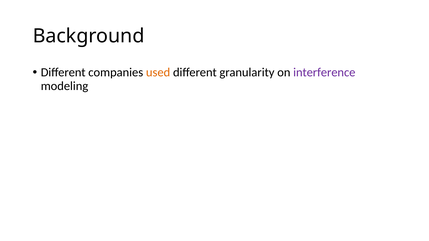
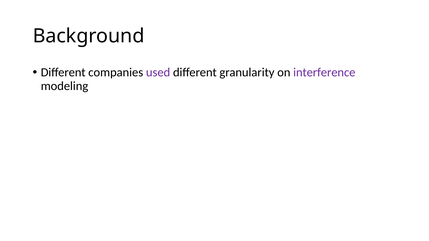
used colour: orange -> purple (158, 73)
